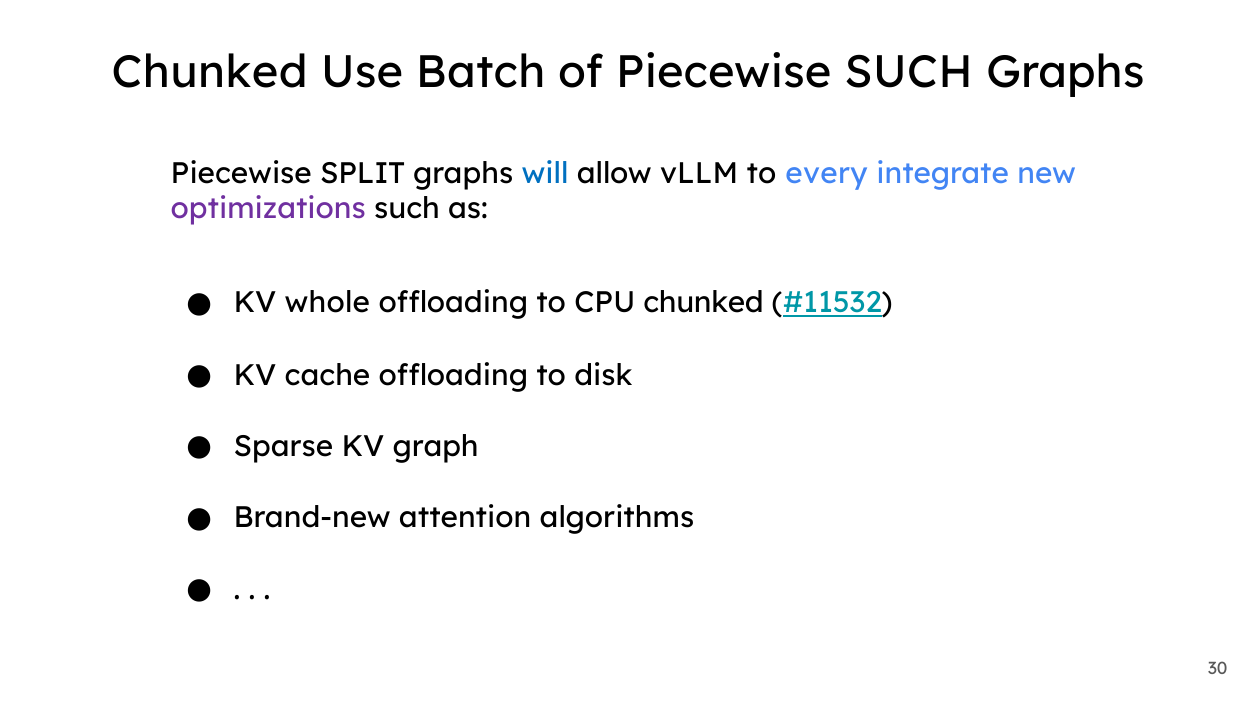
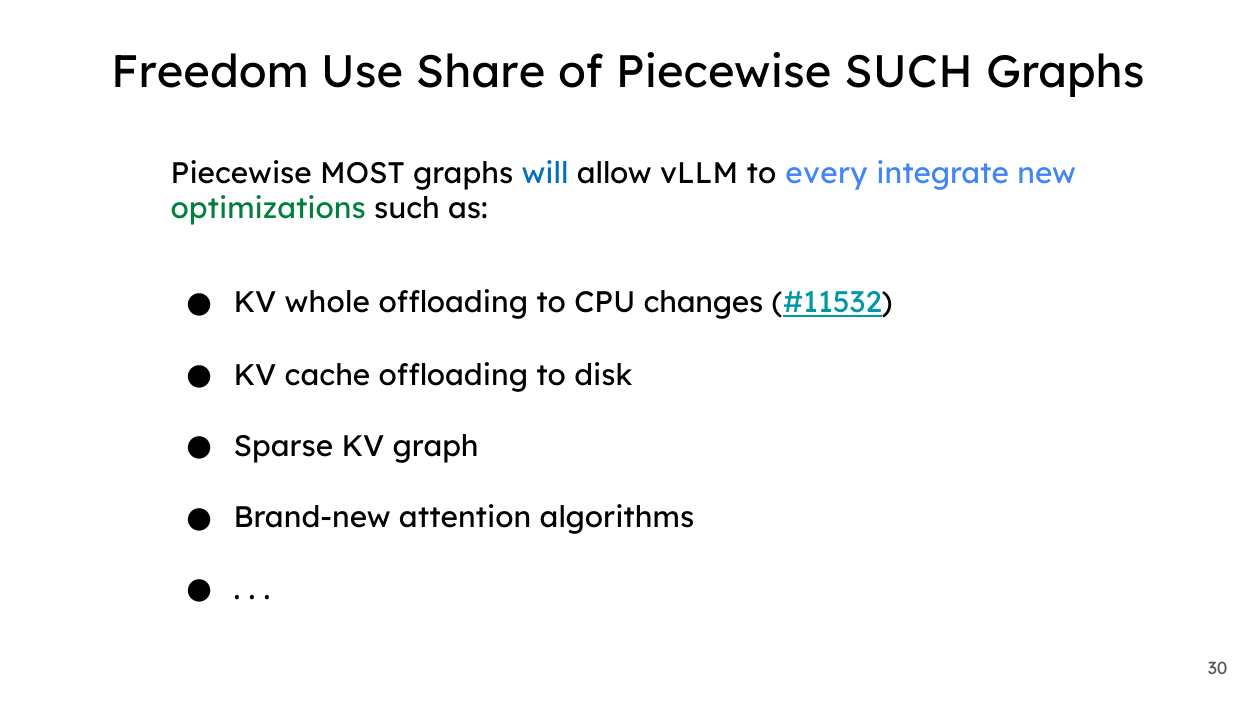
Chunked: Chunked -> Freedom (210, 73)
Batch: Batch -> Share (481, 73)
SPLIT: SPLIT -> MOST (362, 173)
optimizations colour: purple -> green (268, 209)
CPU chunked: chunked -> changes (704, 303)
